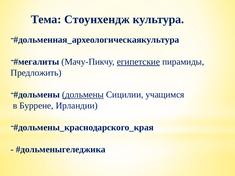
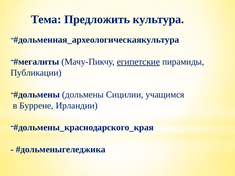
Стоунхендж: Стоунхендж -> Предложить (97, 19)
Предложить: Предложить -> Публикации (36, 73)
дольмены underline: present -> none (83, 95)
